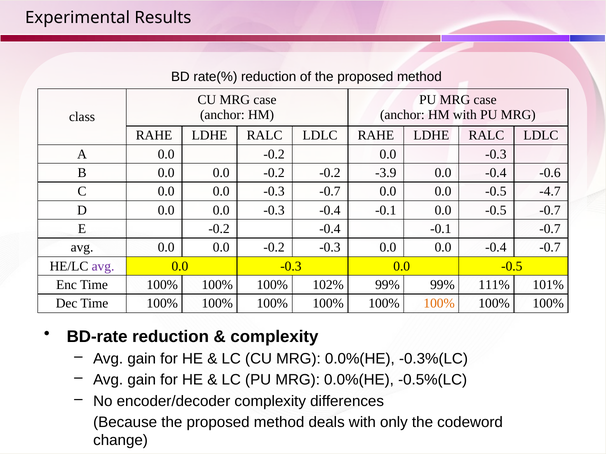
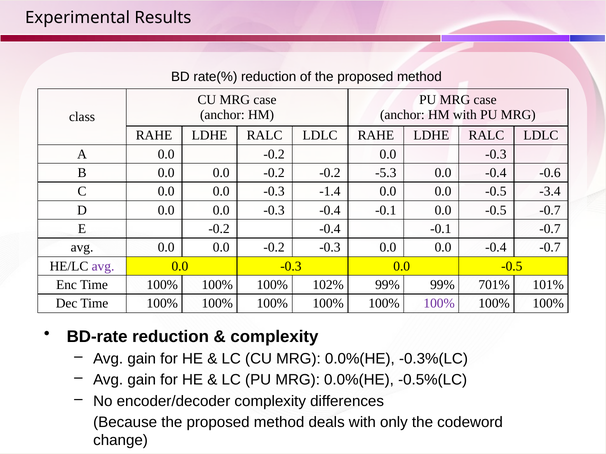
-3.9: -3.9 -> -5.3 (386, 173)
-0.3 -0.7: -0.7 -> -1.4 (330, 192)
-4.7: -4.7 -> -3.4 (550, 192)
111%: 111% -> 701% (494, 285)
100% colour: orange -> purple (439, 304)
